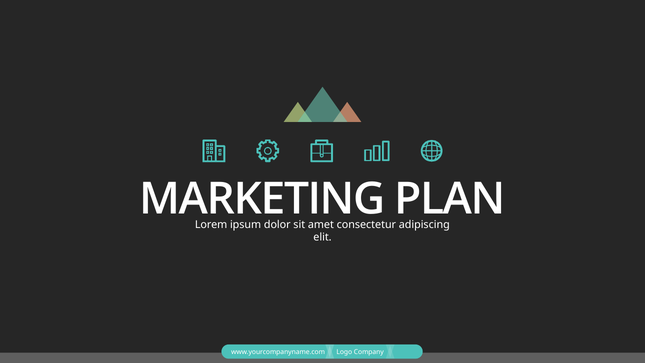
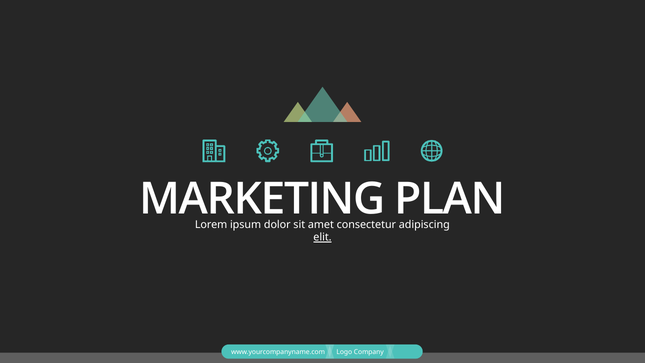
elit underline: none -> present (322, 237)
